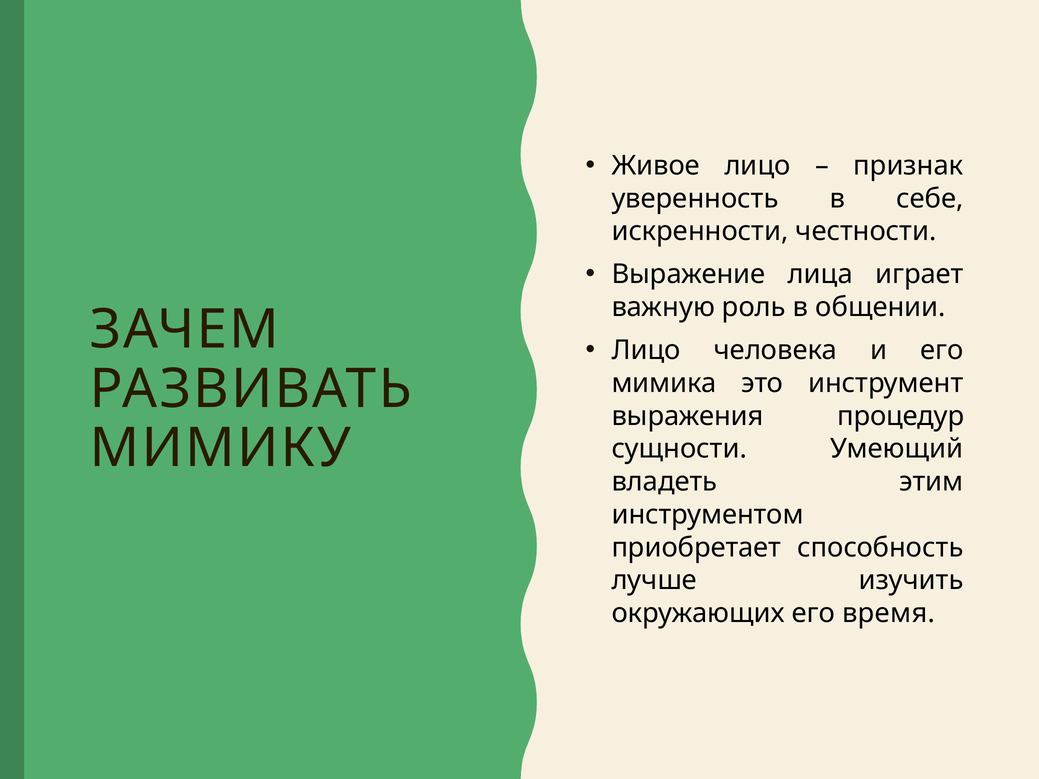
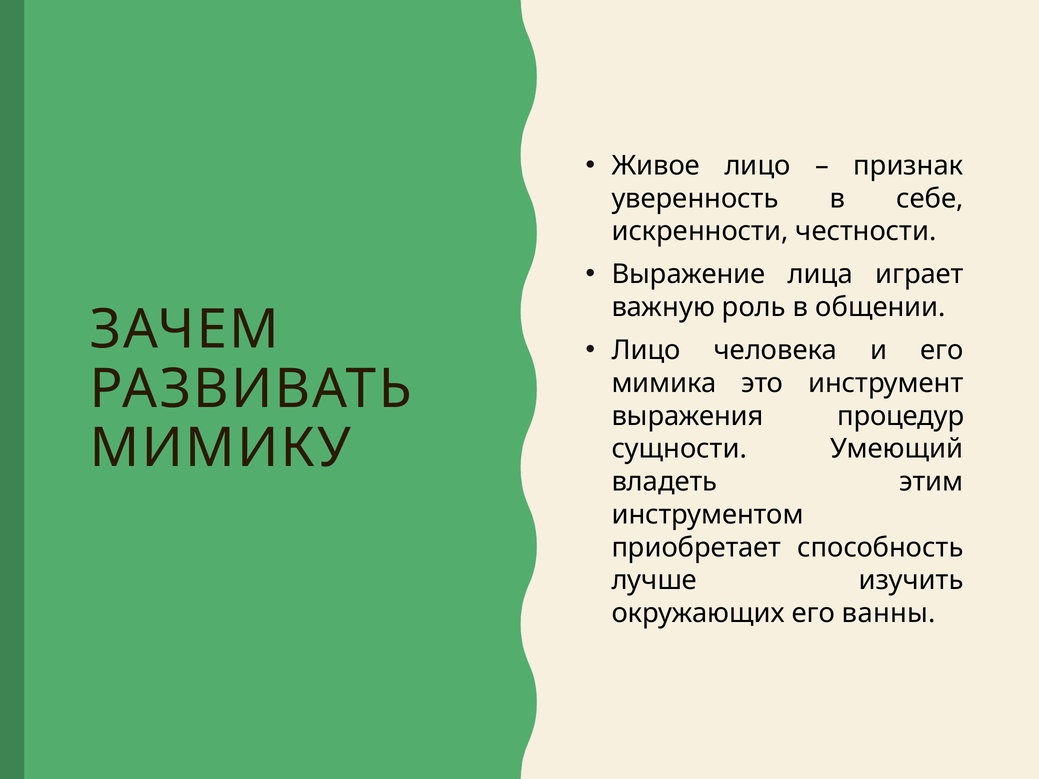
время: время -> ванны (889, 613)
